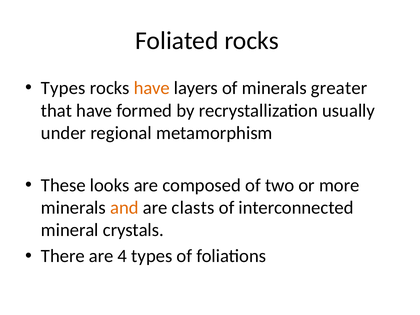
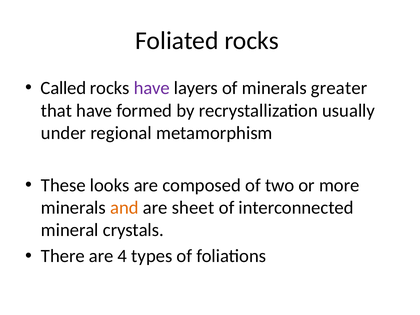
Types: Types -> Called (63, 88)
have colour: orange -> purple (152, 88)
clasts: clasts -> sheet (193, 208)
